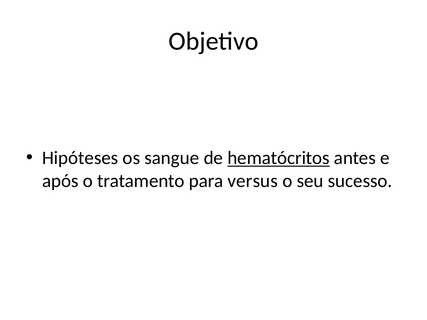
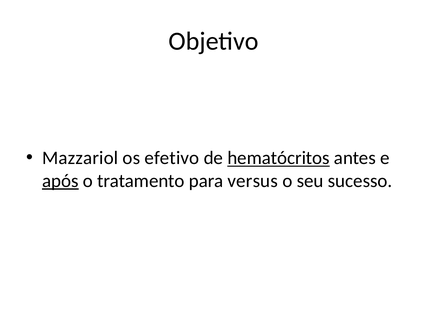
Hipóteses: Hipóteses -> Mazzariol (80, 158)
sangue: sangue -> efetivo (172, 158)
após underline: none -> present (60, 181)
